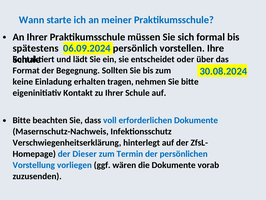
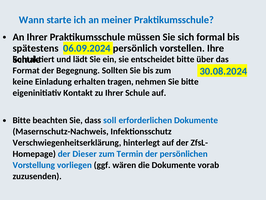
entscheidet oder: oder -> bitte (185, 59)
voll: voll -> soll (110, 120)
